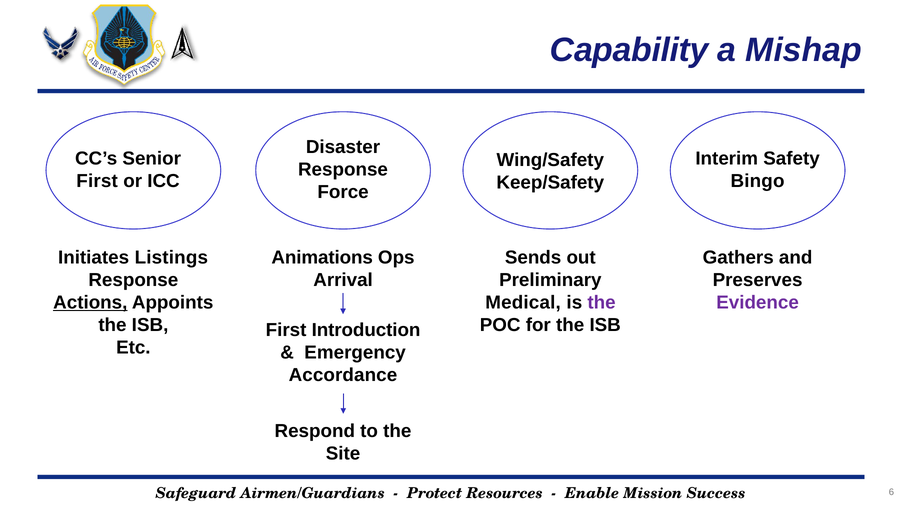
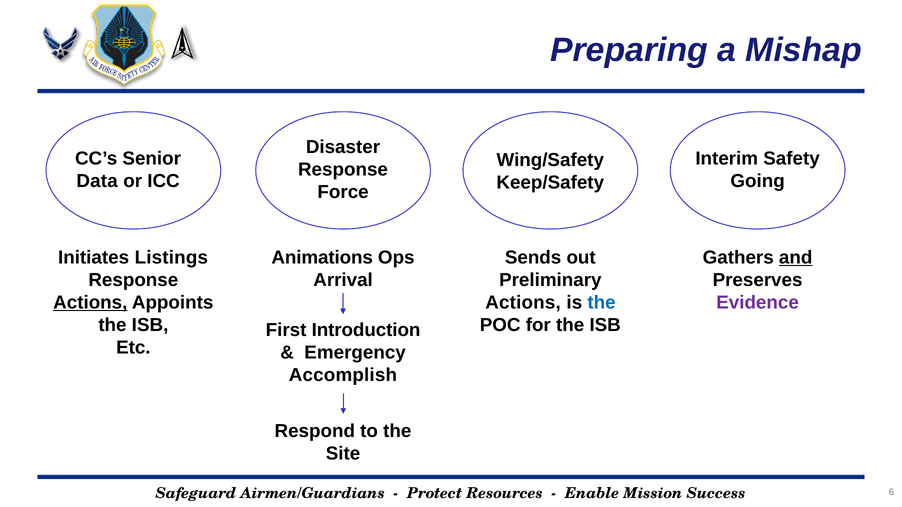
Capability: Capability -> Preparing (629, 50)
First: First -> Data (97, 181)
Bingo: Bingo -> Going (758, 181)
and underline: none -> present (796, 258)
Medical: Medical -> Actions (523, 303)
the colour: purple -> blue (602, 303)
Accordance: Accordance -> Accomplish (343, 375)
